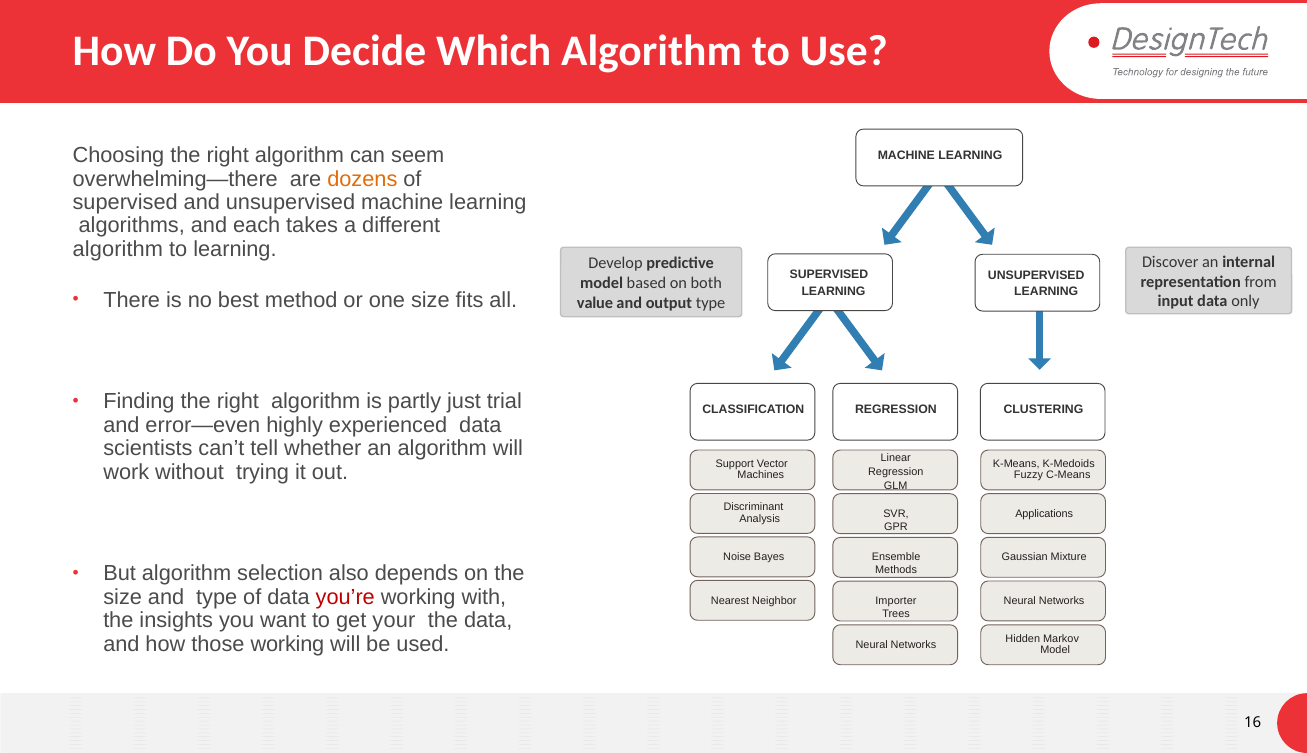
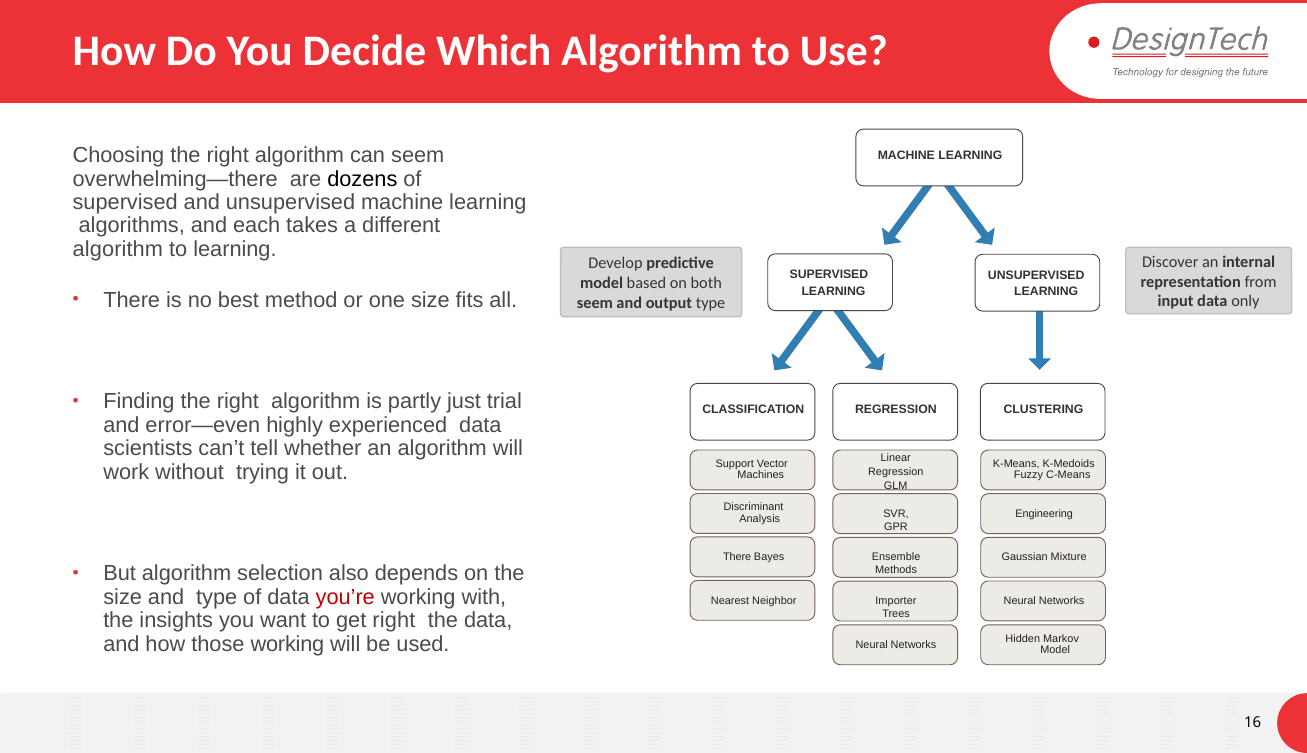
dozens colour: orange -> black (362, 179)
value: value -> seem (595, 303)
Applications: Applications -> Engineering (1044, 514)
Noise: Noise -> There (737, 556)
get your: your -> right (394, 620)
